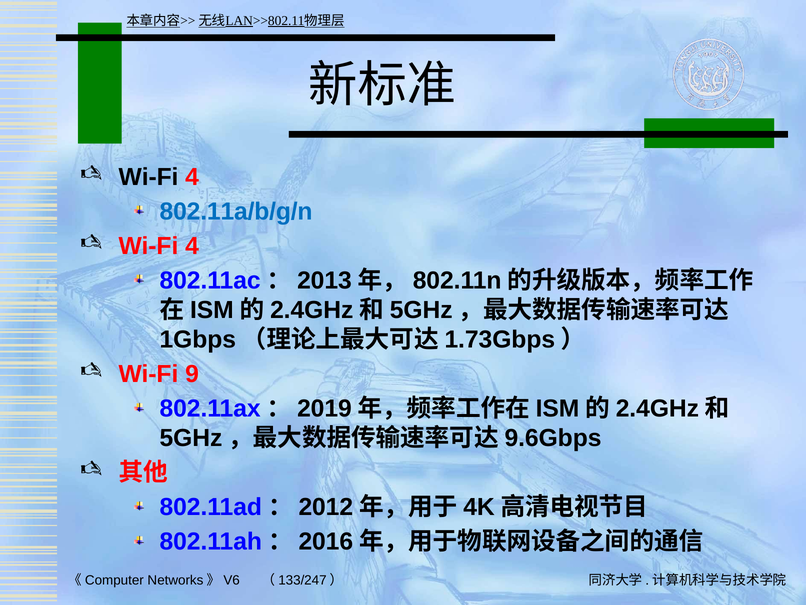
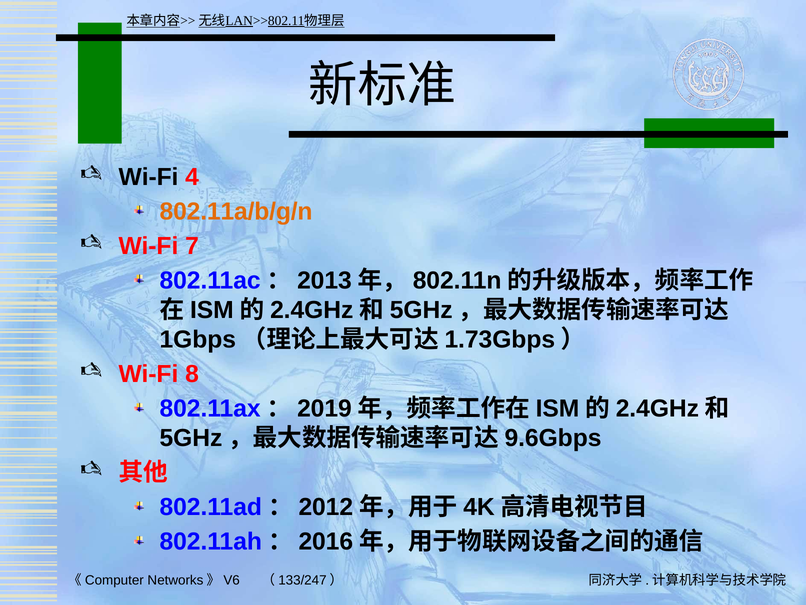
802.11a/b/g/n colour: blue -> orange (236, 211)
4: 4 -> 7 (192, 246)
9: 9 -> 8 (192, 374)
